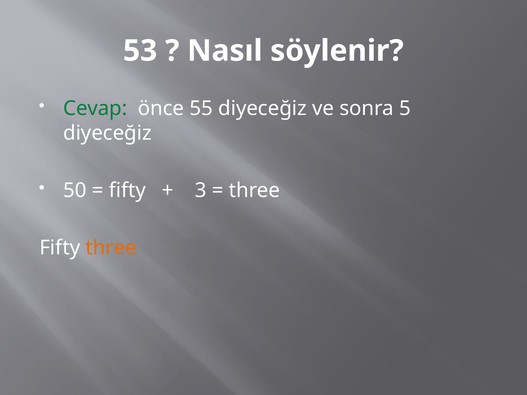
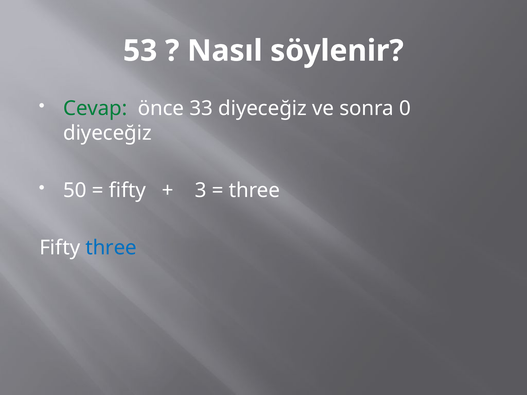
55: 55 -> 33 (201, 109)
5: 5 -> 0 (405, 109)
three colour: orange -> blue (111, 248)
